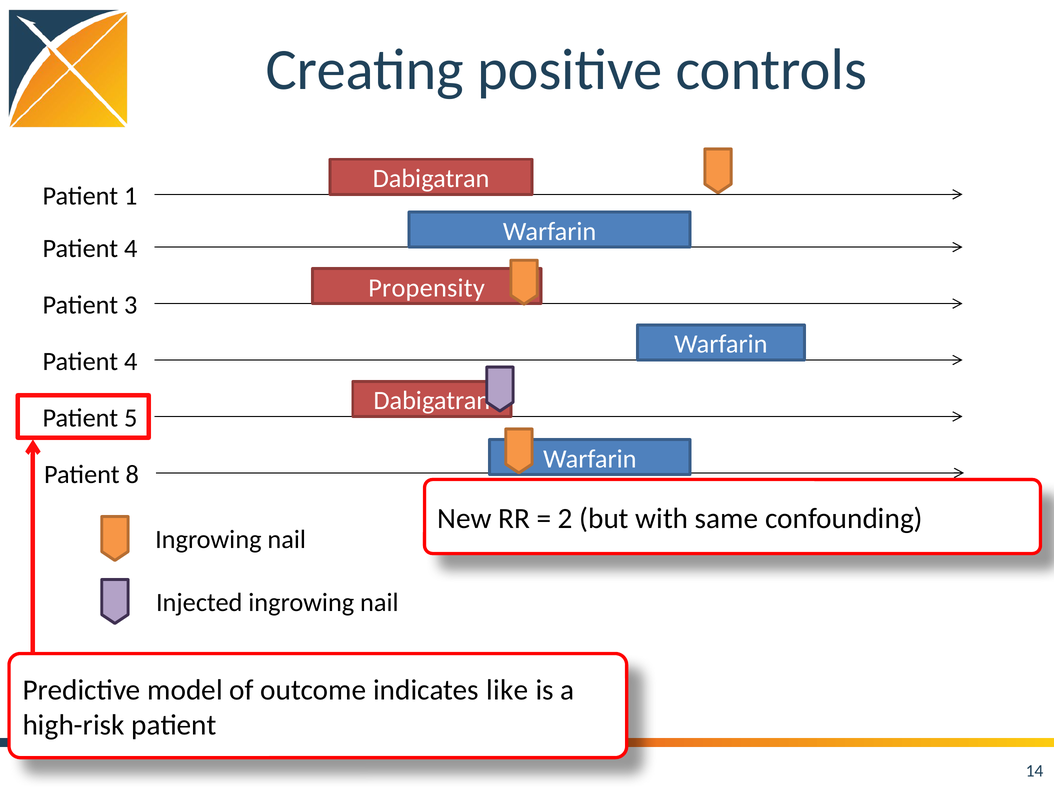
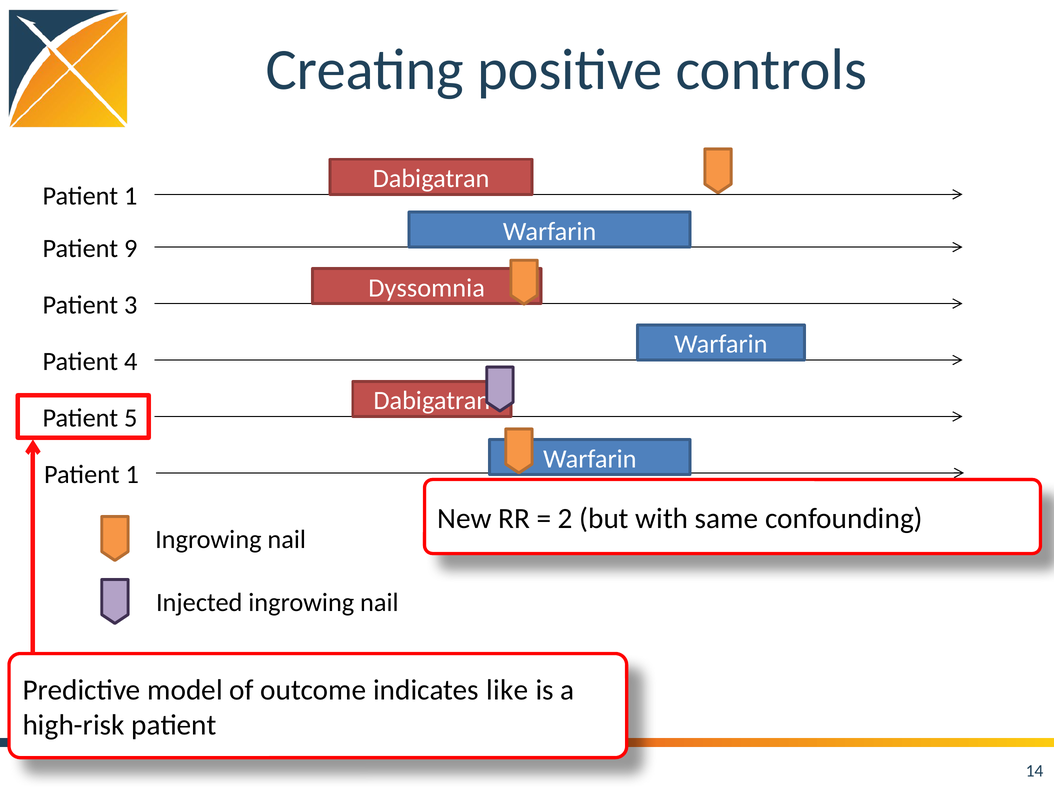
4: 4 -> 9 (131, 248)
Propensity: Propensity -> Dyssomnia (427, 288)
8: 8 -> 1 (132, 474)
